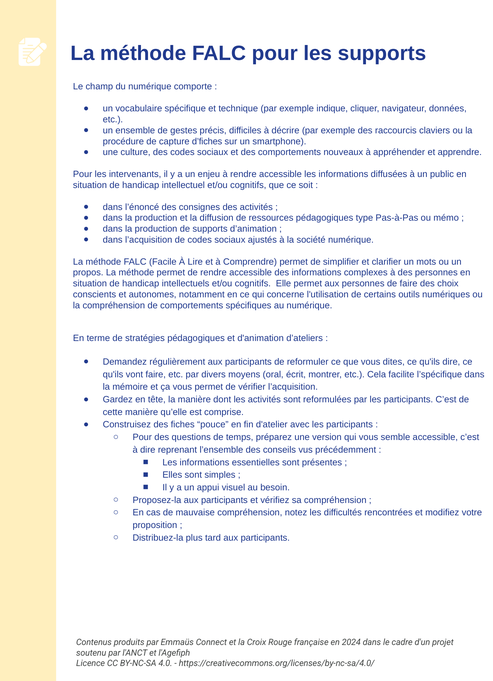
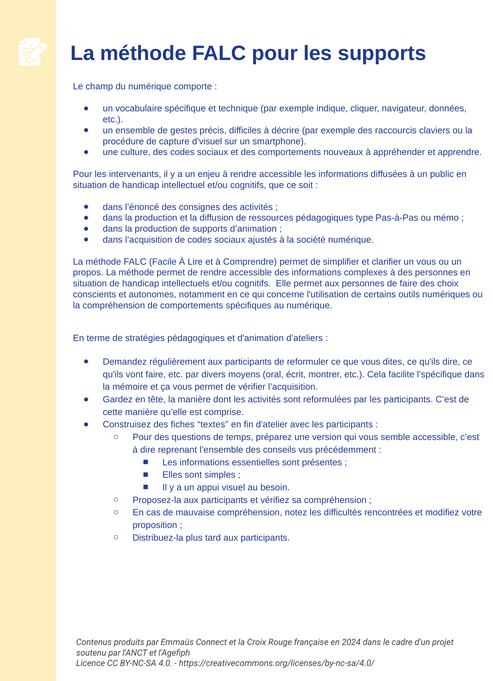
d’fiches: d’fiches -> d’visuel (207, 141)
un mots: mots -> vous (426, 262)
pouce: pouce -> textes (213, 425)
